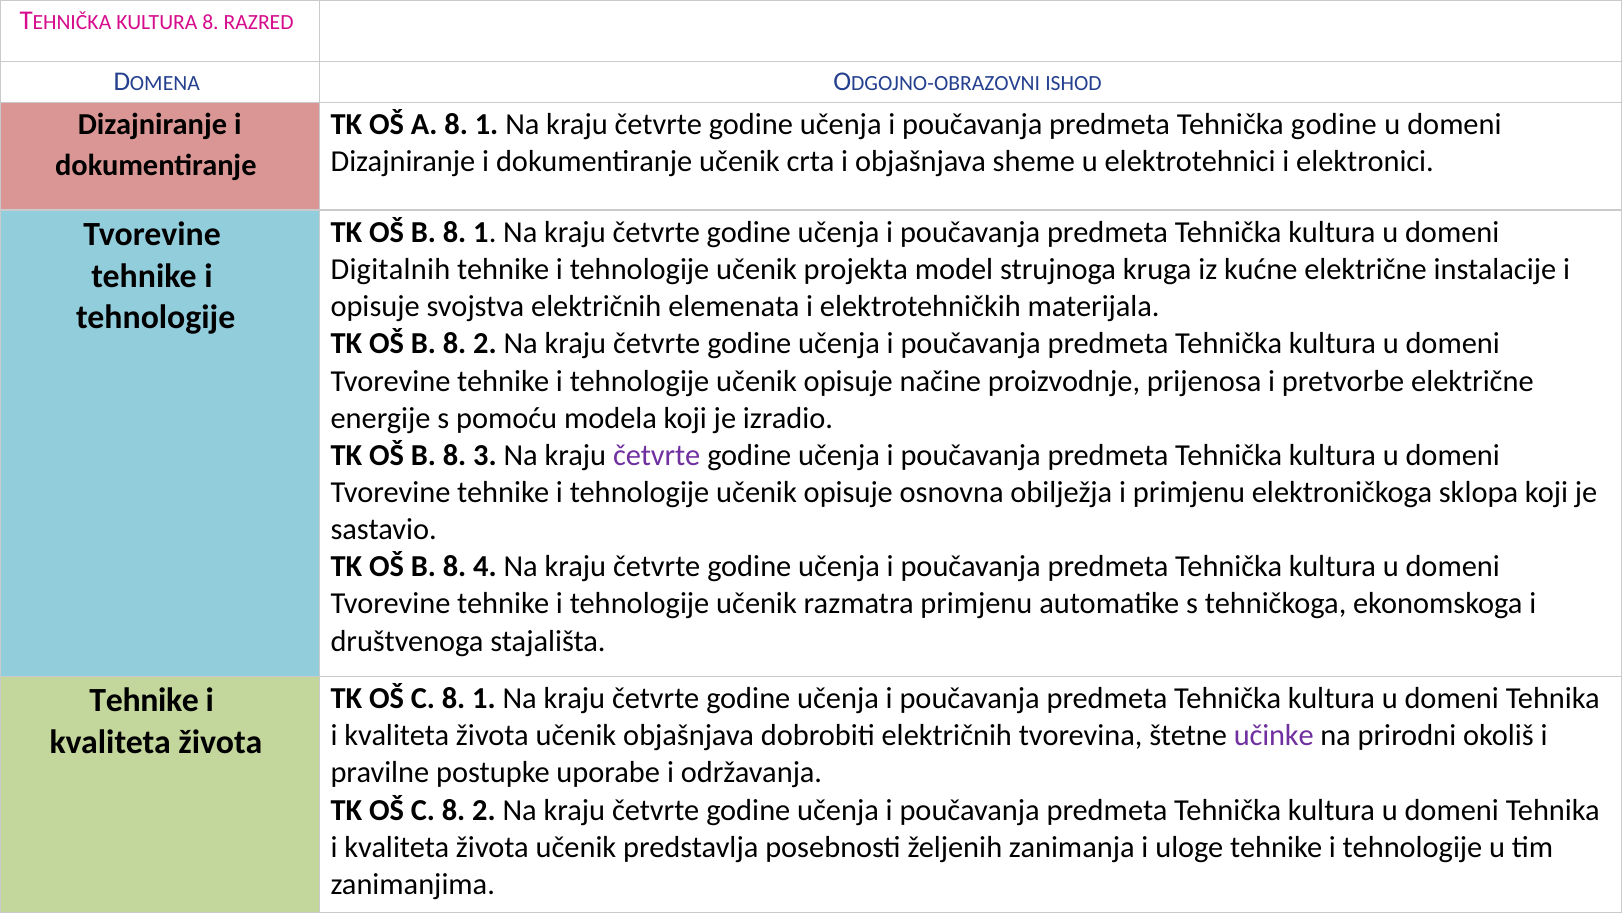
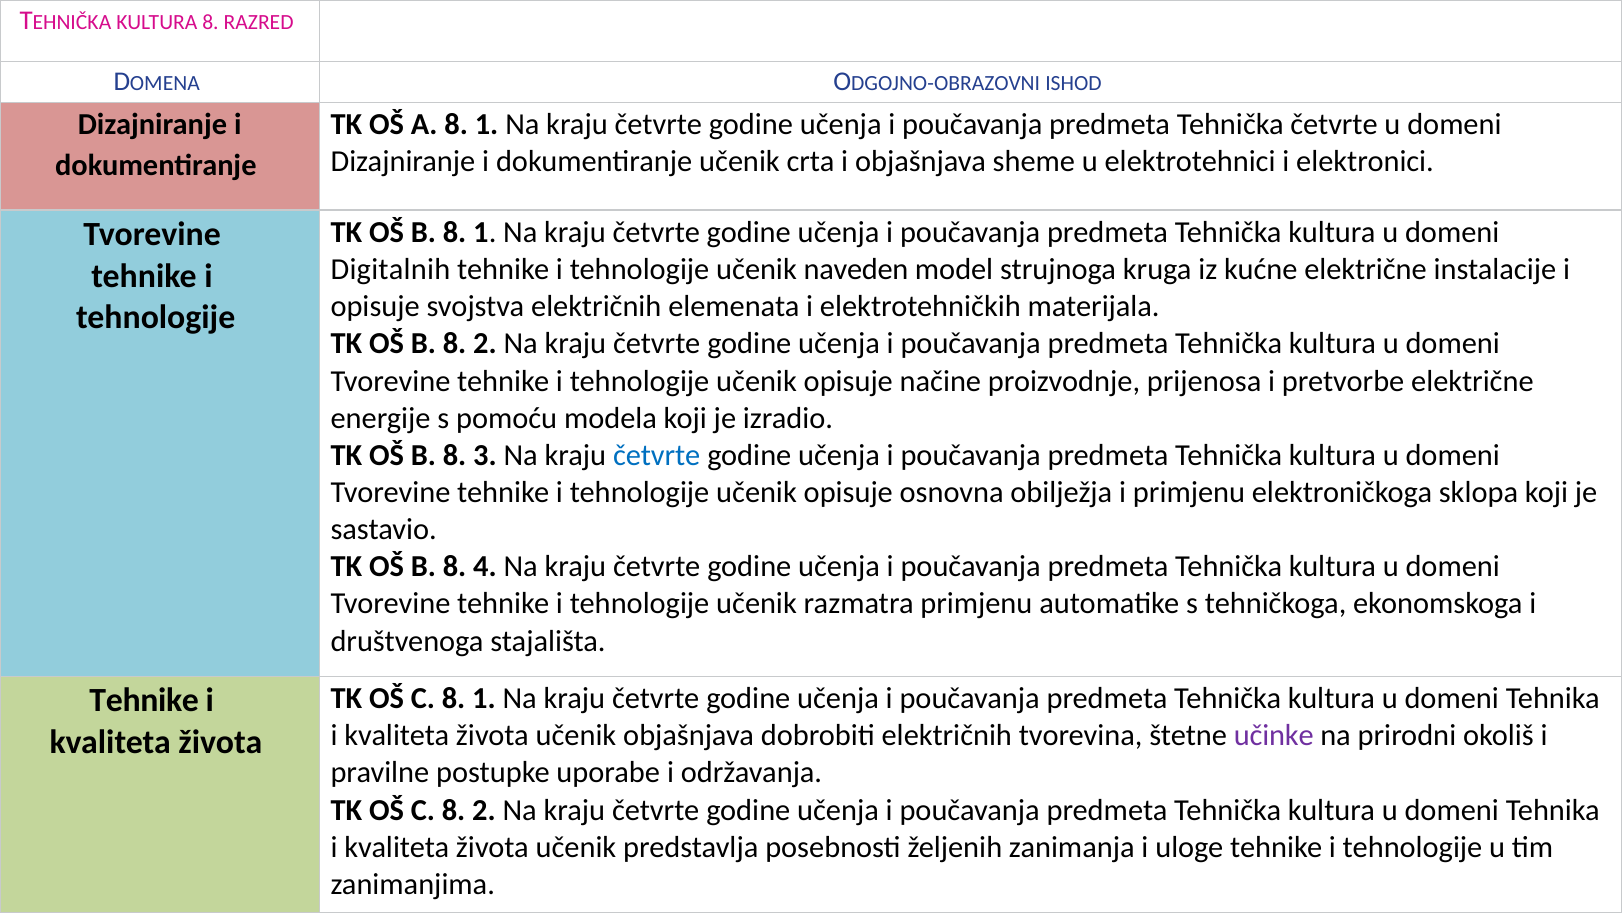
Tehnička godine: godine -> četvrte (1334, 125)
projekta: projekta -> naveden (856, 269)
četvrte colour: purple -> blue (657, 455)
